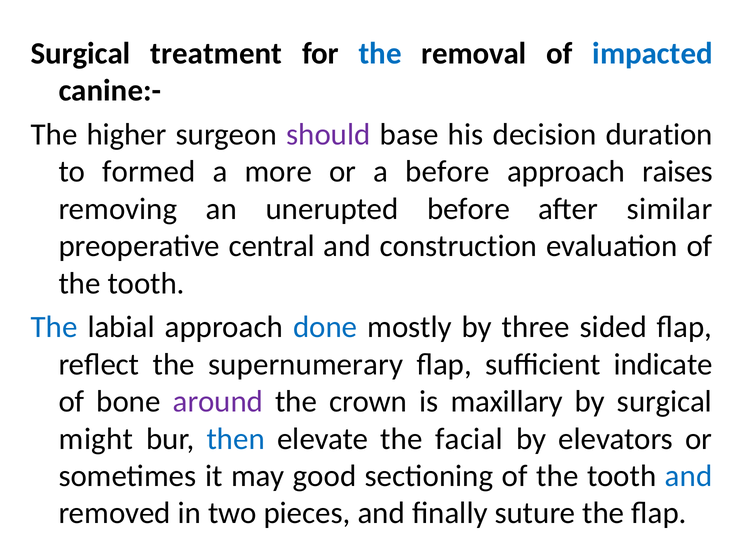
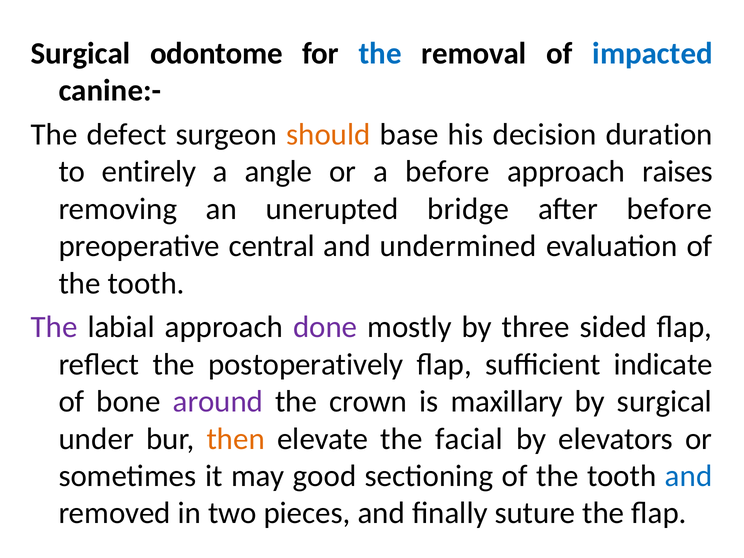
treatment: treatment -> odontome (216, 54)
higher: higher -> defect (127, 135)
should colour: purple -> orange (328, 135)
formed: formed -> entirely (149, 172)
more: more -> angle (278, 172)
unerupted before: before -> bridge (468, 209)
after similar: similar -> before (669, 209)
construction: construction -> undermined (458, 246)
The colour: blue -> purple (54, 327)
done colour: blue -> purple (325, 327)
supernumerary: supernumerary -> postoperatively (306, 364)
might: might -> under (96, 439)
then colour: blue -> orange (236, 439)
